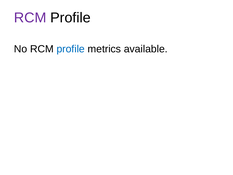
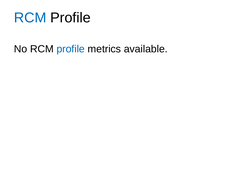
RCM colour: purple -> blue (30, 18)
